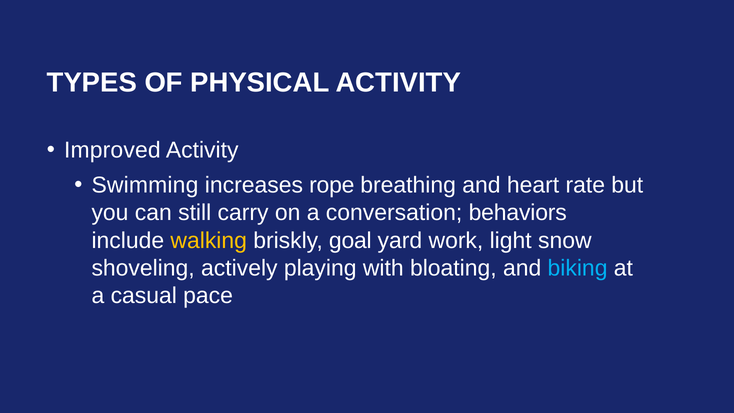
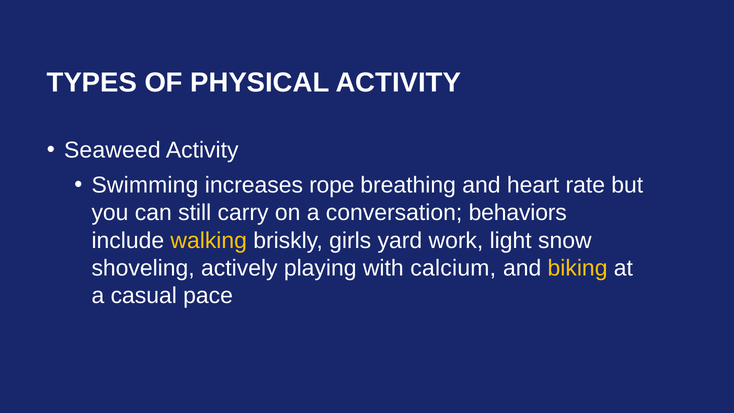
Improved: Improved -> Seaweed (112, 150)
goal: goal -> girls (350, 240)
bloating: bloating -> calcium (453, 268)
biking colour: light blue -> yellow (578, 268)
